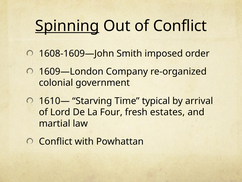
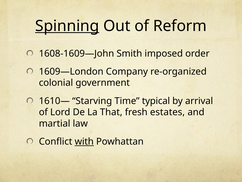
of Conflict: Conflict -> Reform (180, 26)
Four: Four -> That (111, 112)
with underline: none -> present (84, 141)
